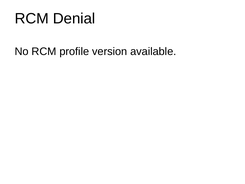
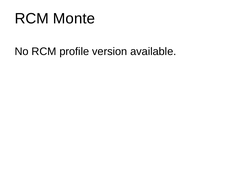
Denial: Denial -> Monte (74, 19)
